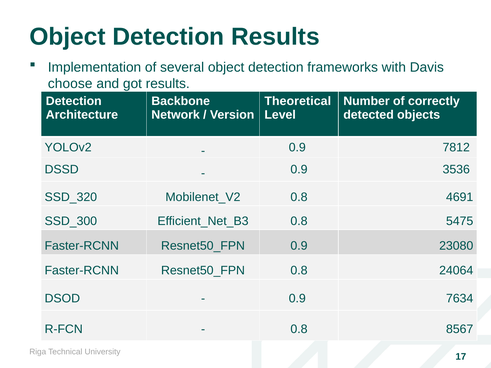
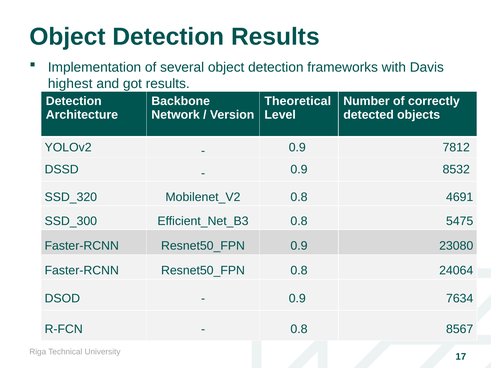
choose: choose -> highest (70, 84)
3536: 3536 -> 8532 (456, 170)
